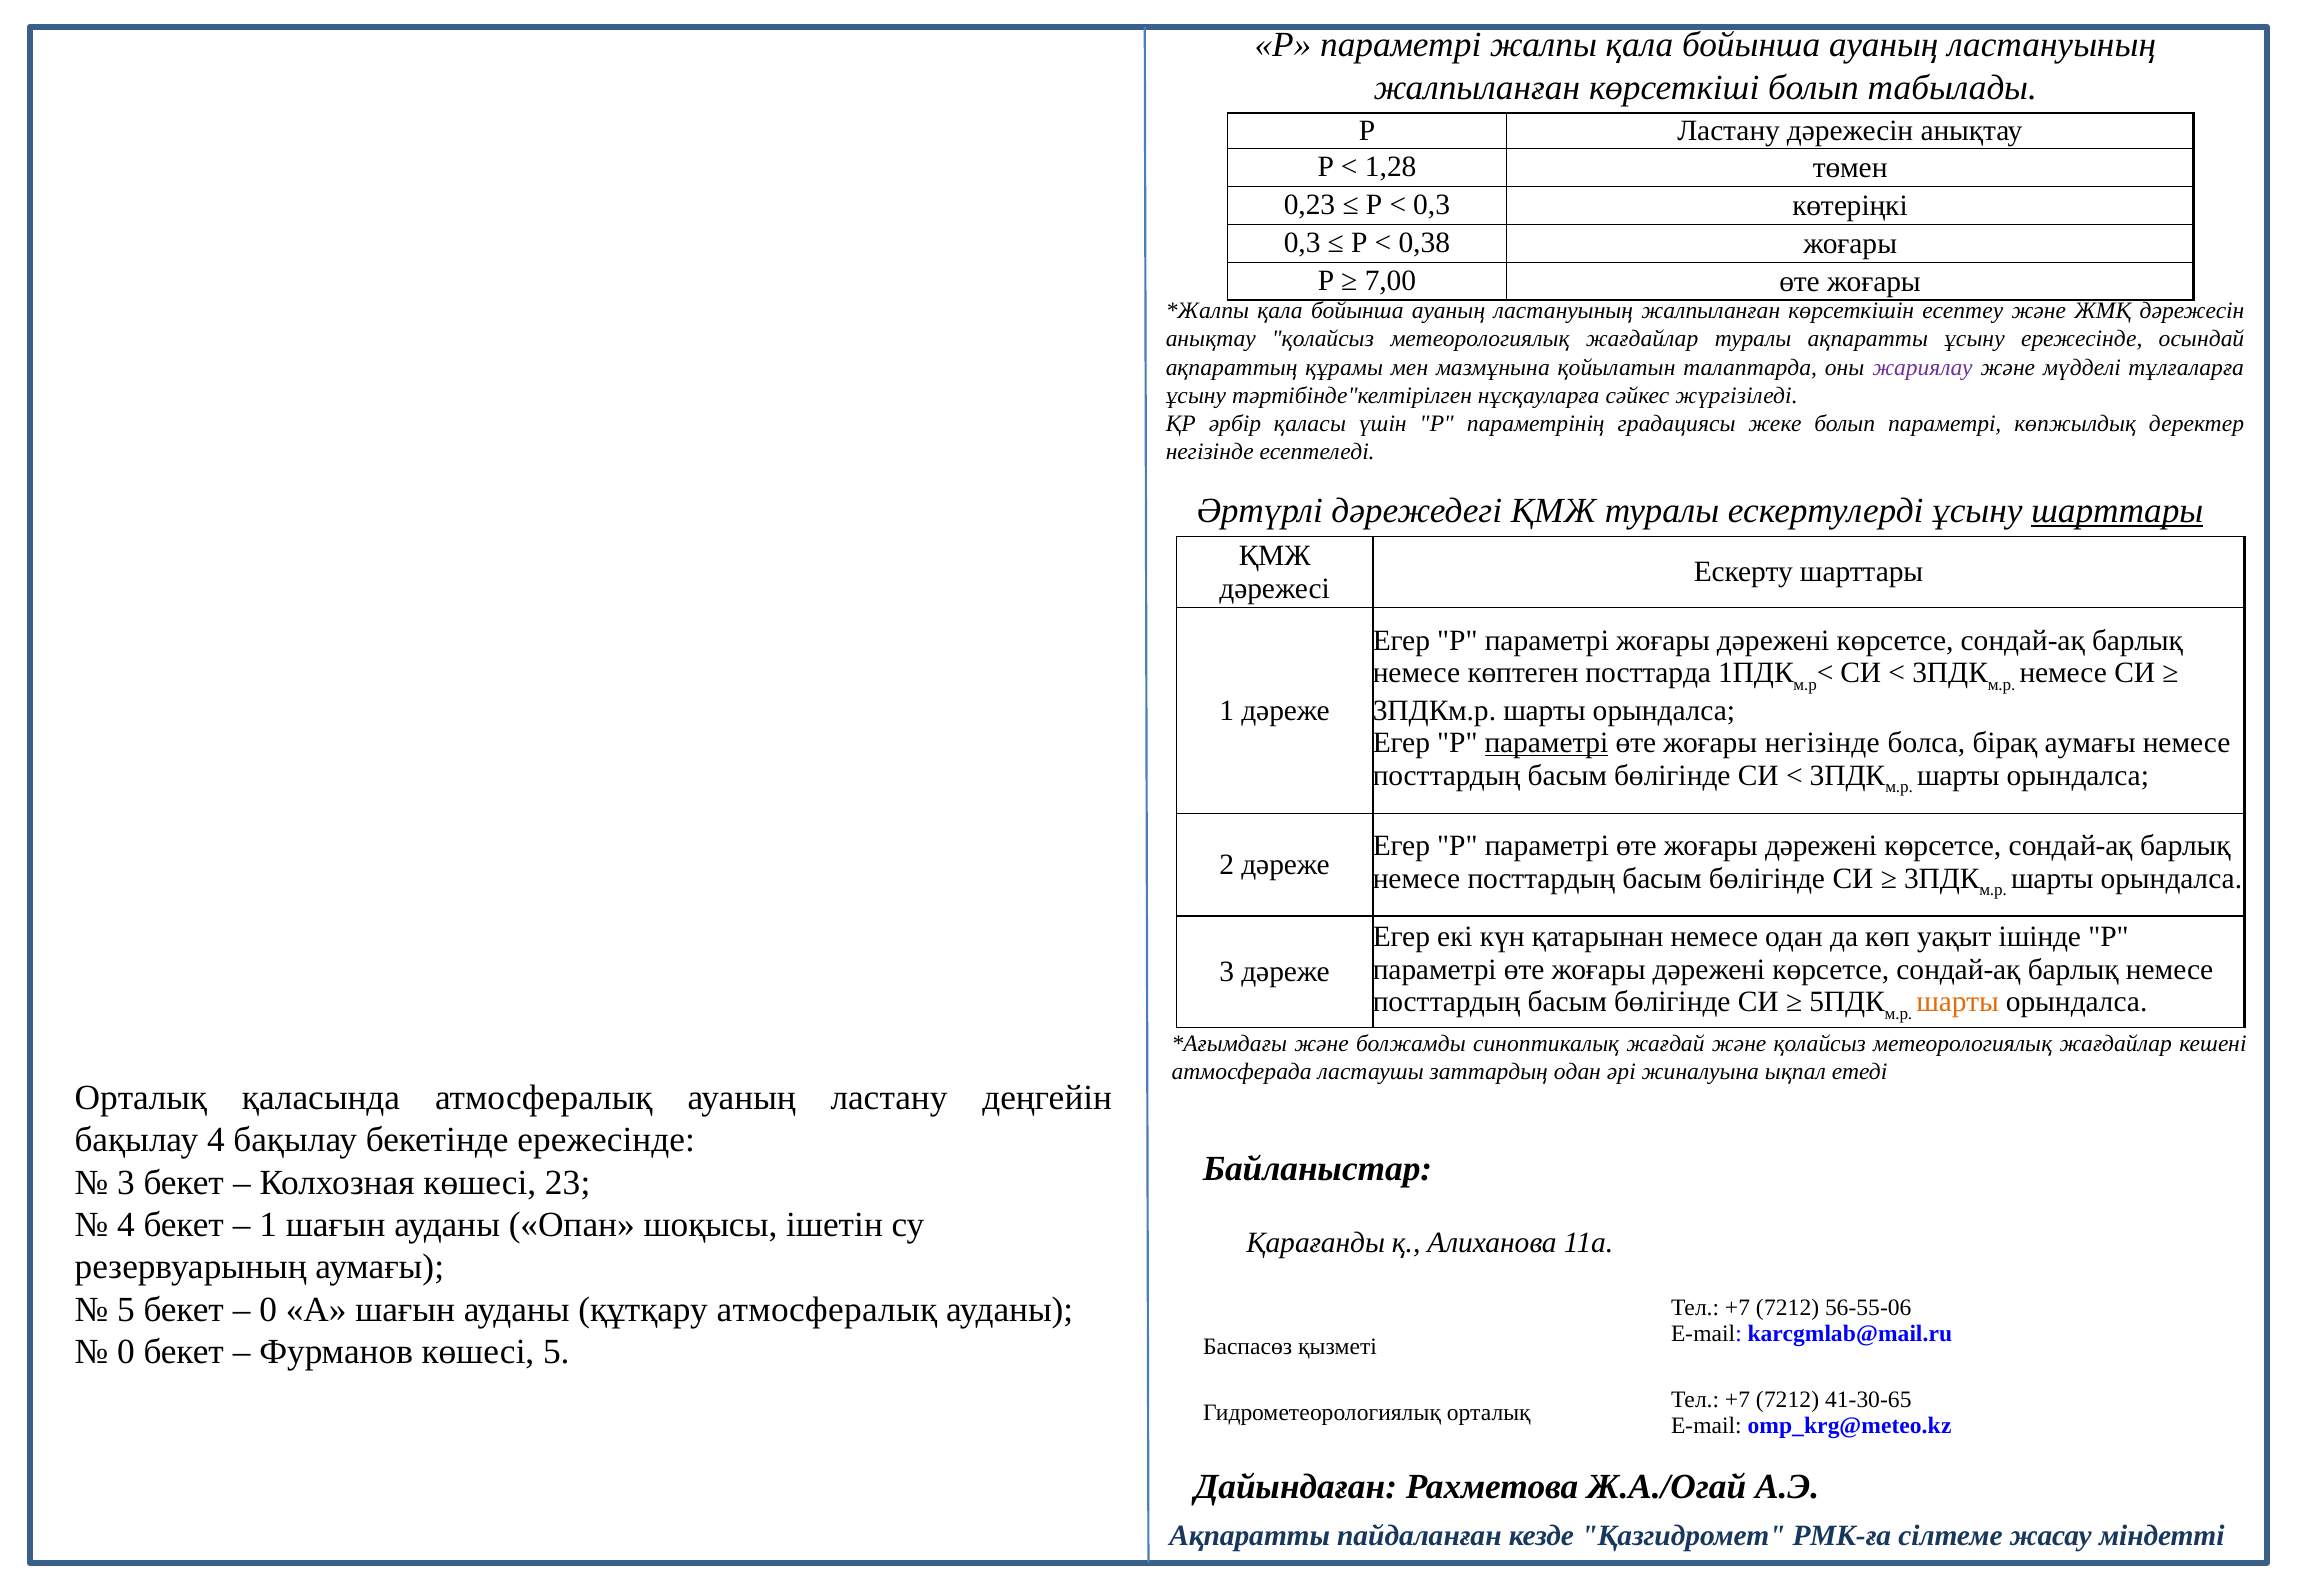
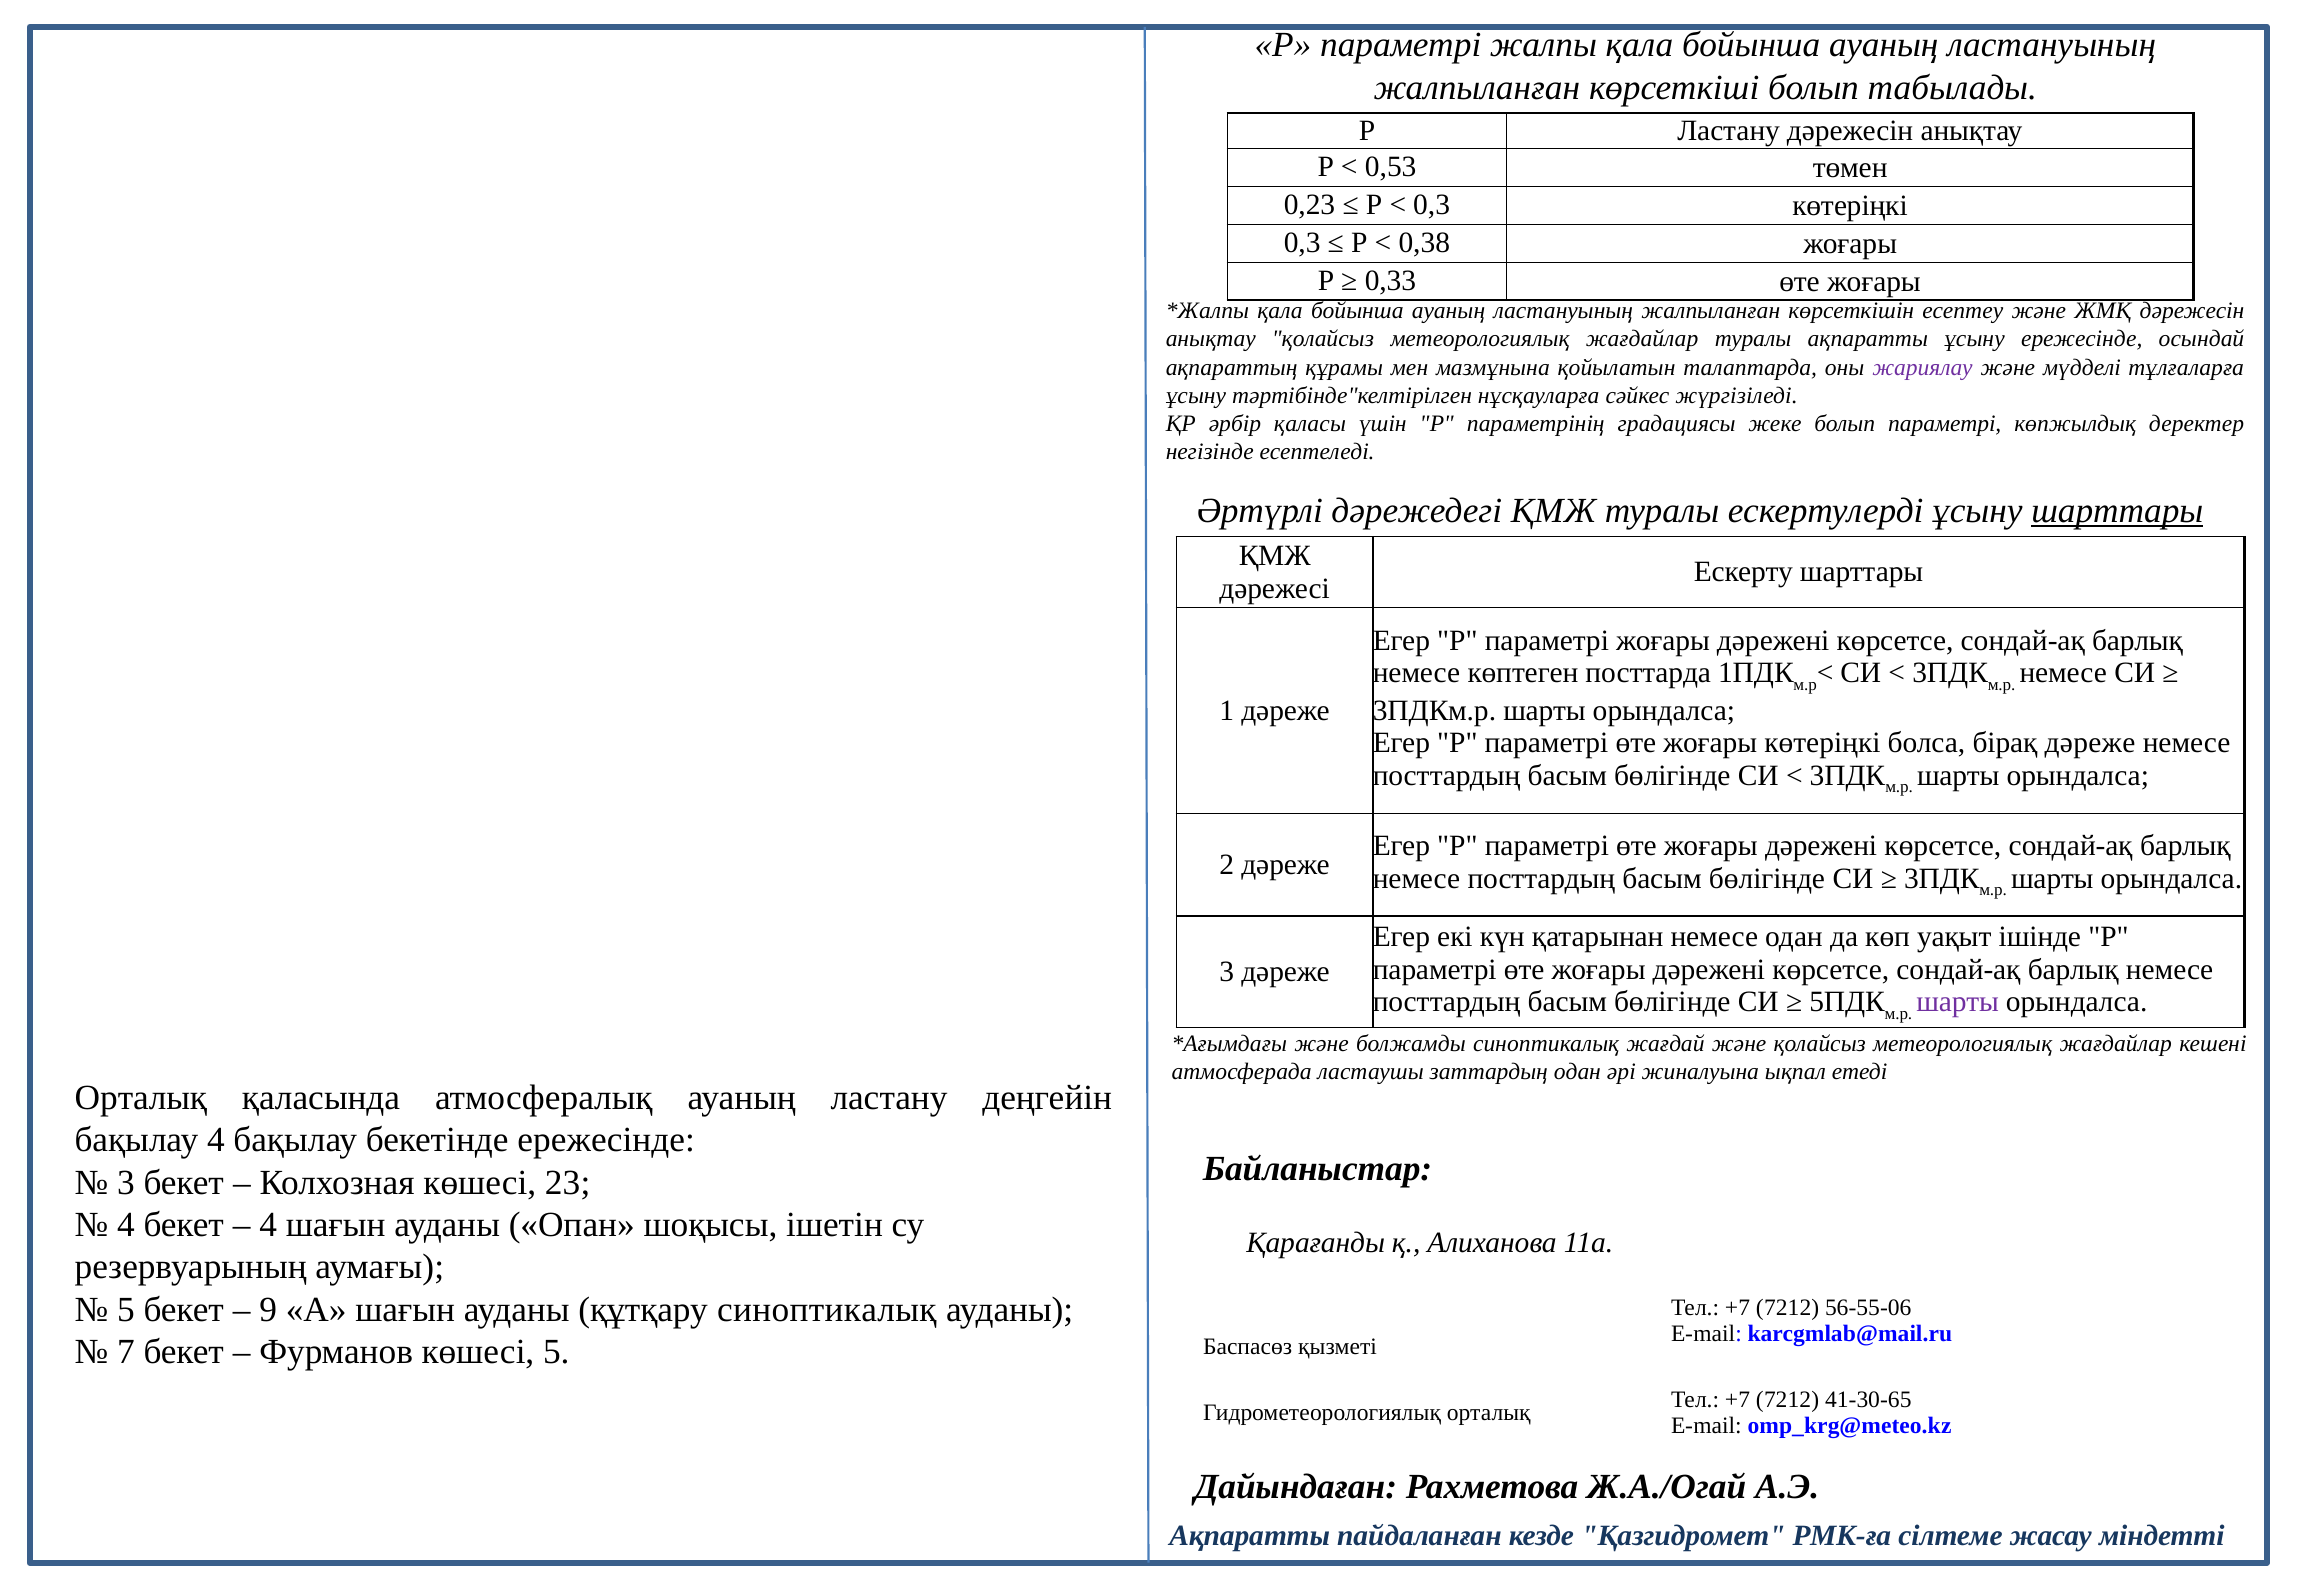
1,28: 1,28 -> 0,53 (1391, 167)
7,00: 7,00 -> 0,33 (1390, 281)
параметрі underline: present -> none (1546, 743)
жоғары негізінде: негізінде -> көтеріңкі (1822, 743)
бірақ аумағы: аумағы -> дәреже (2090, 743)
шарты colour: orange -> purple (1958, 1002)
1: 1 -> 4 (268, 1225)
0: 0 -> 9 (268, 1310)
құтқару атмосфералық: атмосфералық -> синоптикалық (827, 1310)
0: 0 -> 7 (126, 1352)
